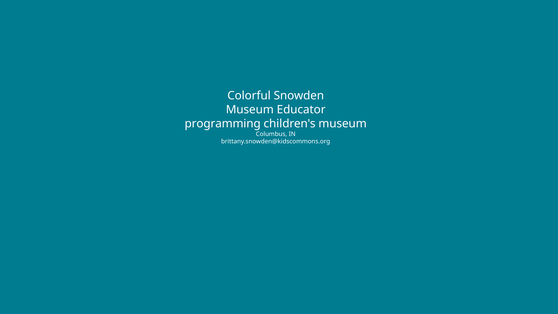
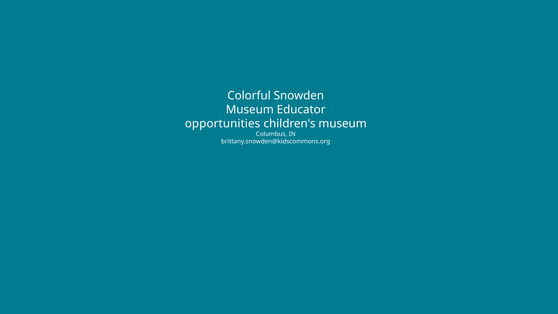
programming: programming -> opportunities (223, 124)
